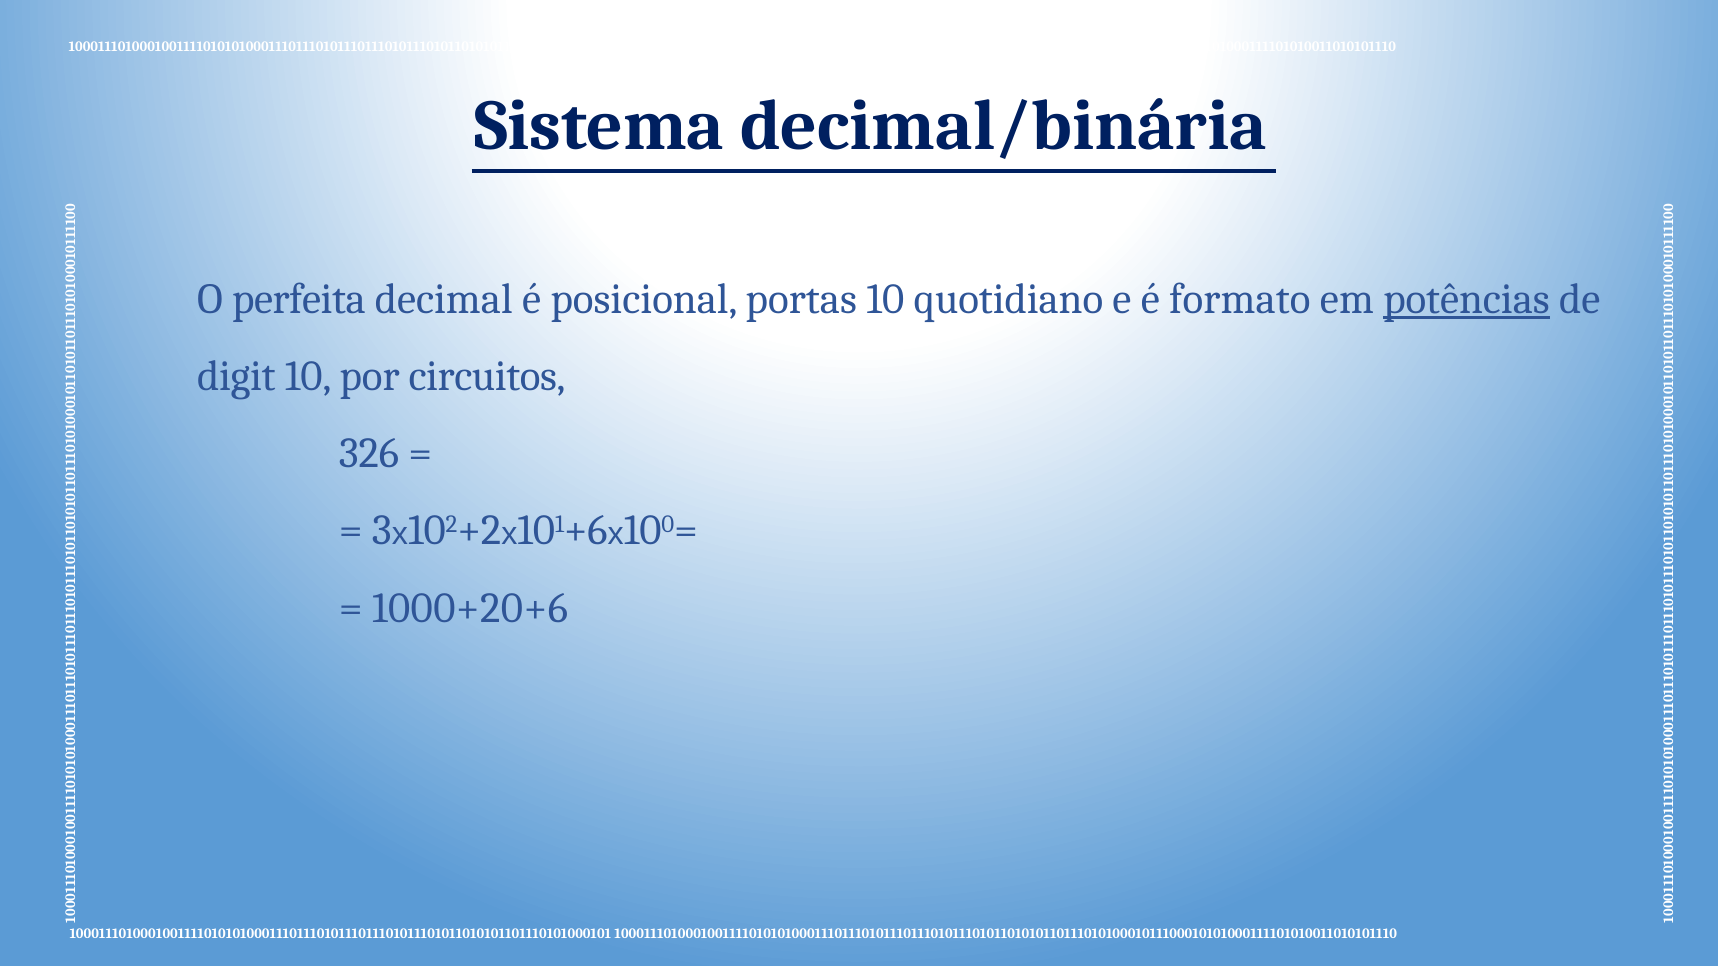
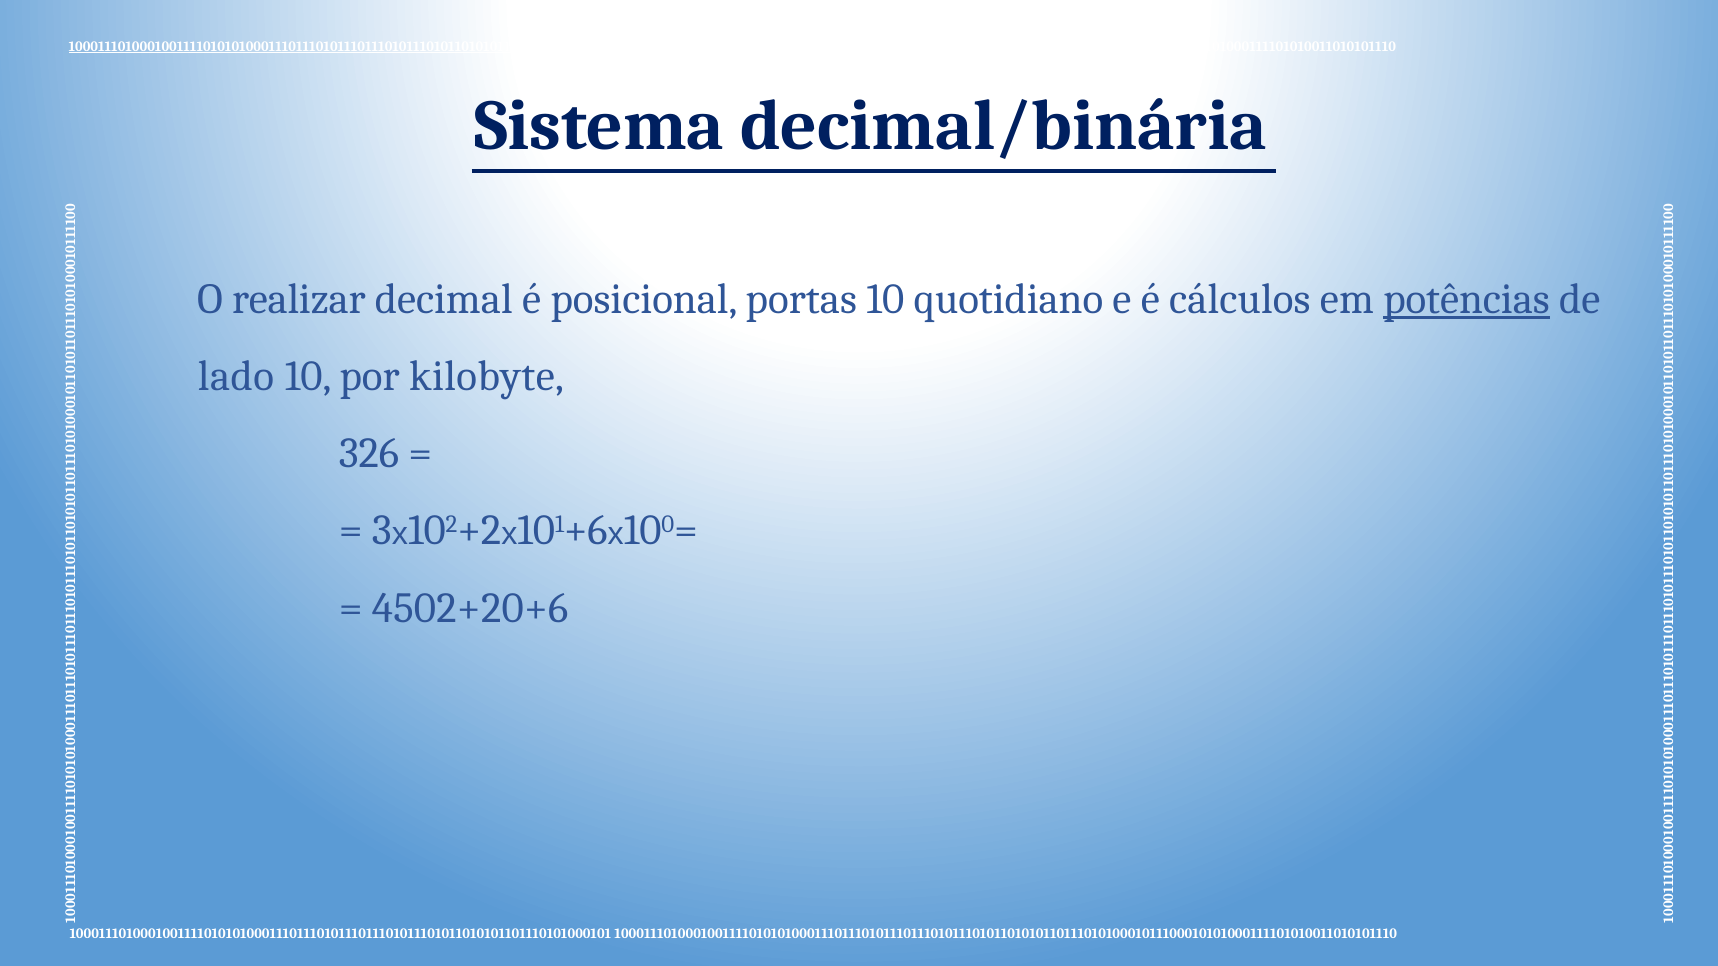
10001110100010011110101010001110111010111011101011101011010101101110101000101 underline: none -> present (339, 47)
perfeita: perfeita -> realizar (299, 299)
formato: formato -> cálculos (1240, 299)
digit: digit -> lado (236, 376)
circuitos: circuitos -> kilobyte (487, 376)
1000+20+6: 1000+20+6 -> 4502+20+6 (470, 608)
